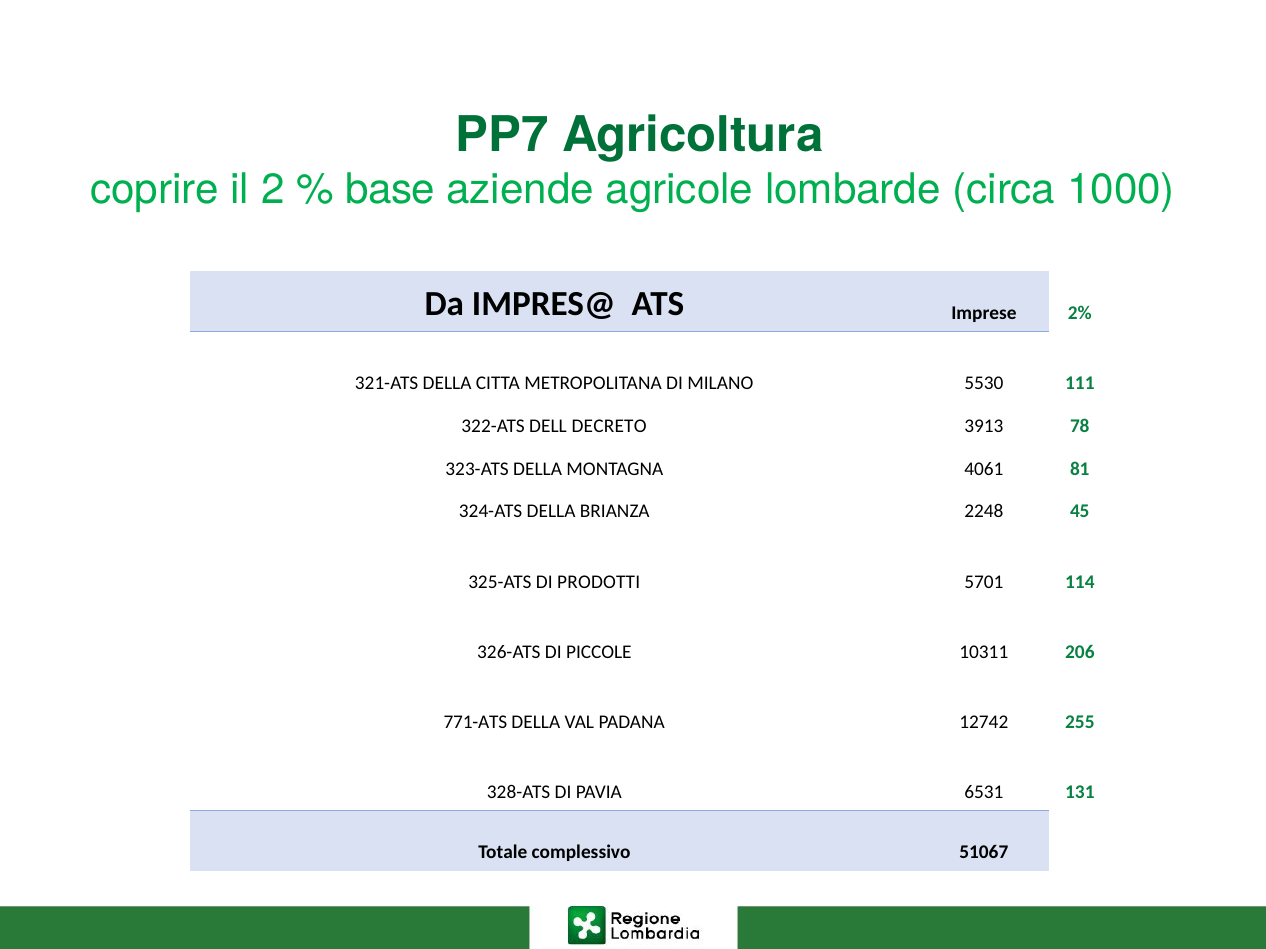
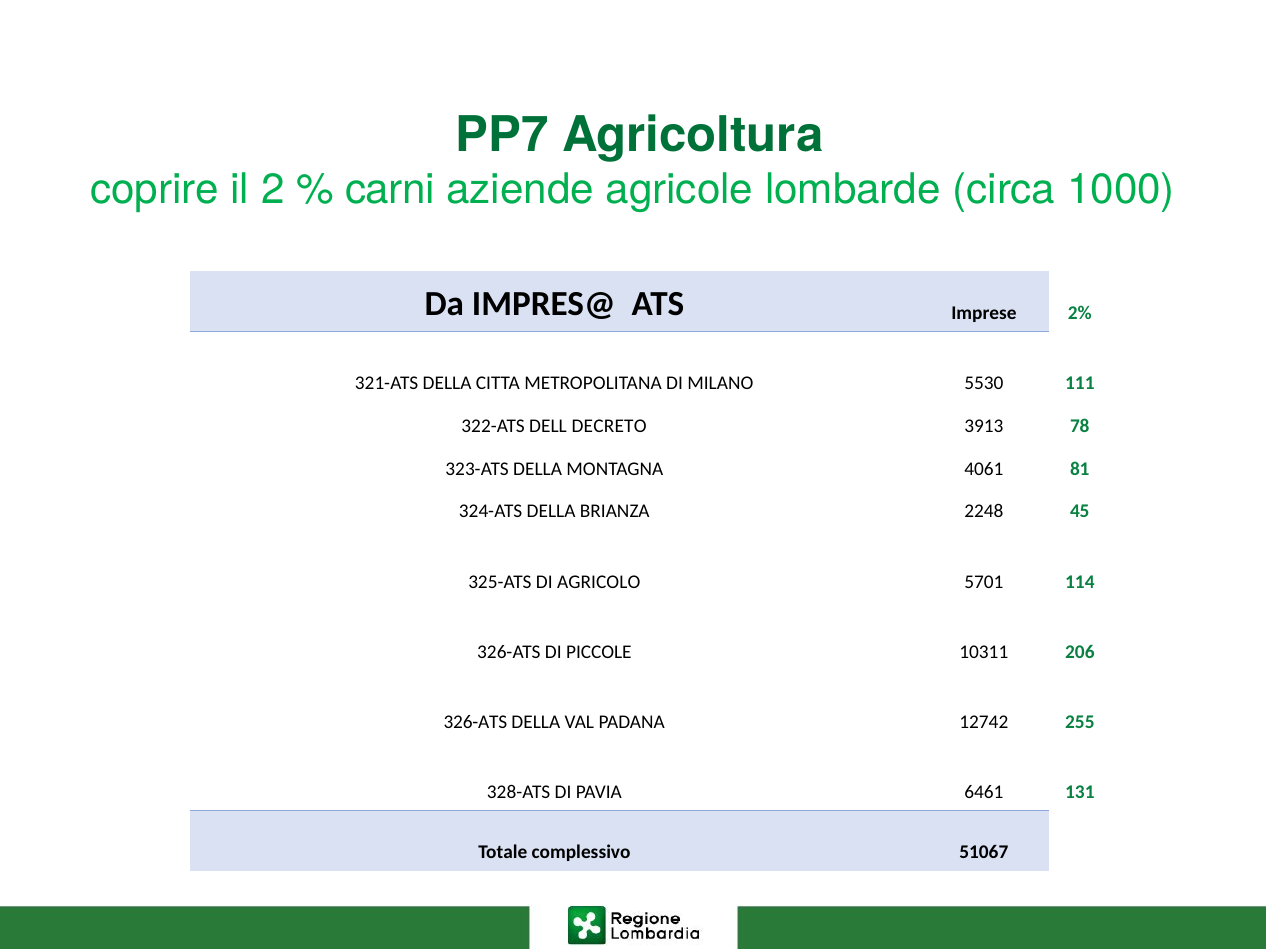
base: base -> carni (390, 190)
PRODOTTI: PRODOTTI -> AGRICOLO (599, 582)
771-ATS: 771-ATS -> 326-ATS (475, 723)
6531: 6531 -> 6461 (984, 793)
